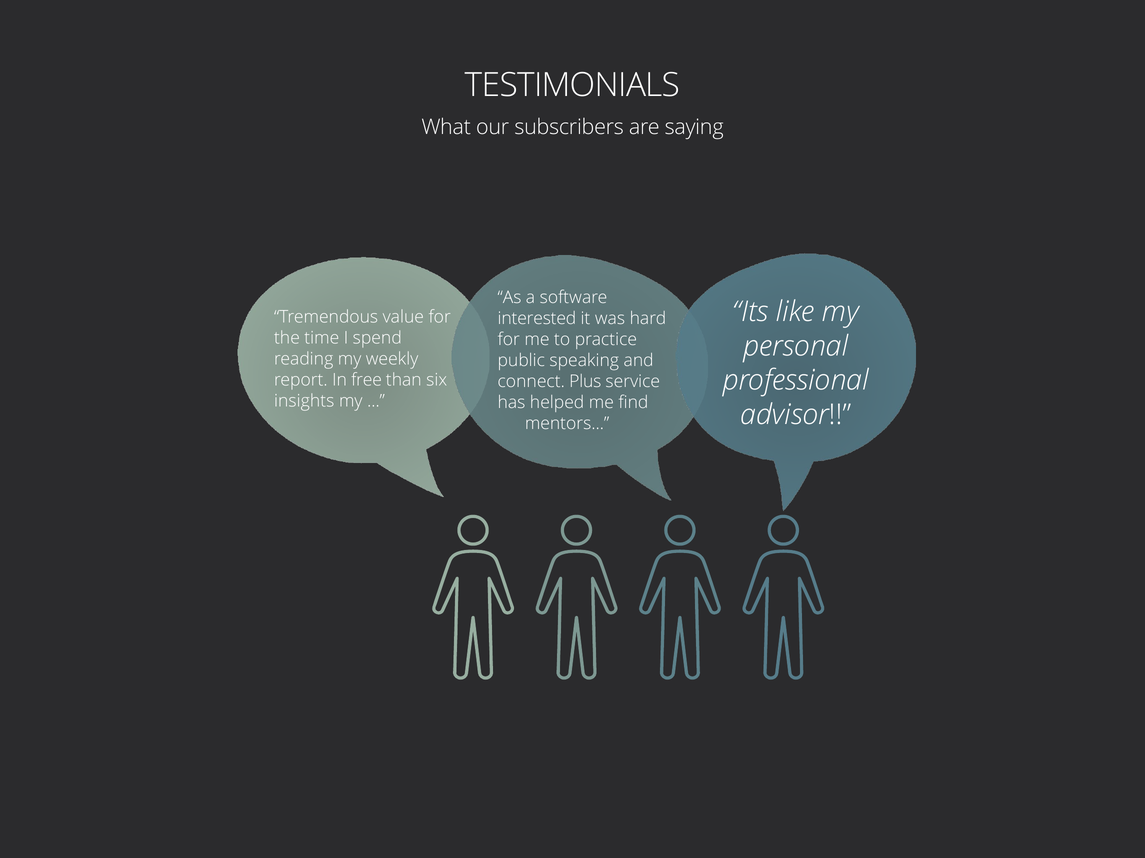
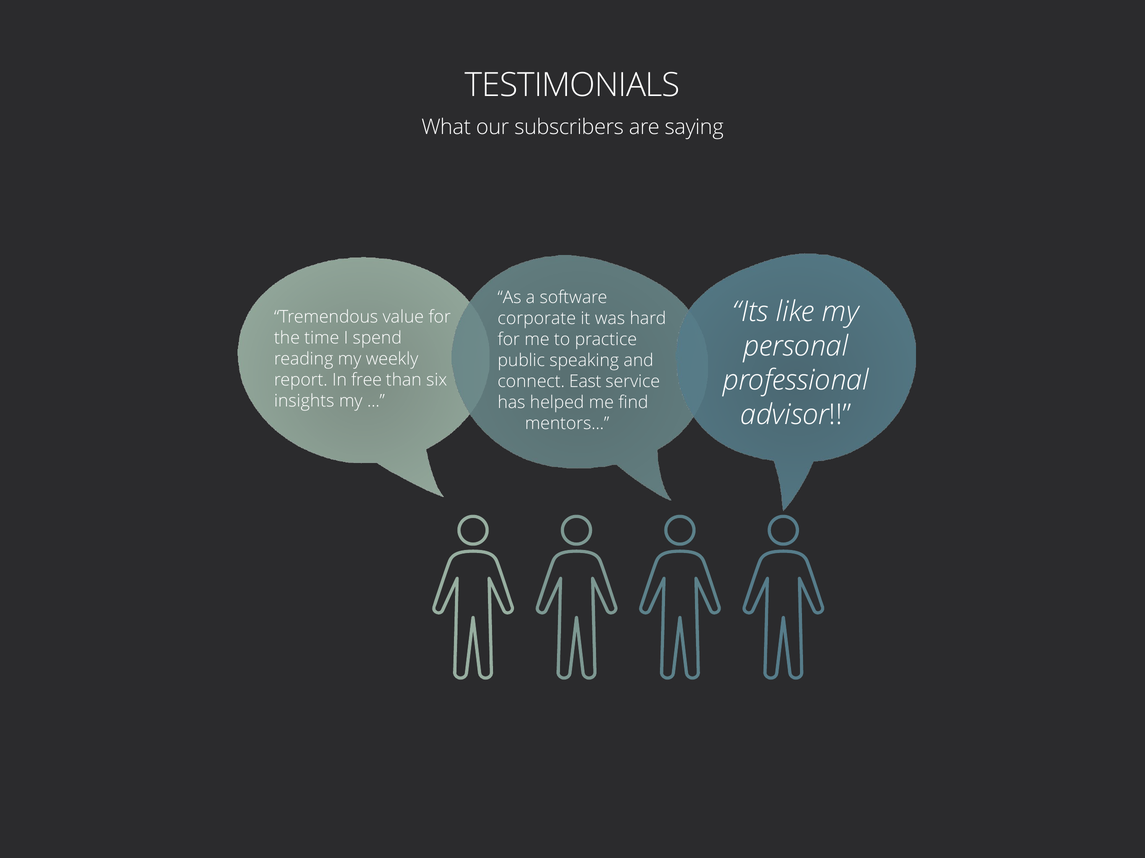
interested: interested -> corporate (537, 319)
Plus: Plus -> East (585, 382)
